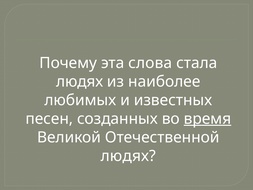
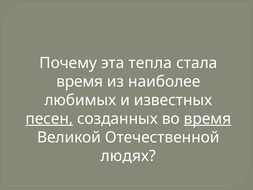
слова: слова -> тепла (150, 63)
людях: людях -> время (80, 81)
песен underline: none -> present (49, 119)
